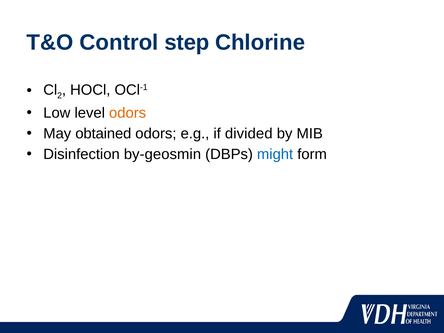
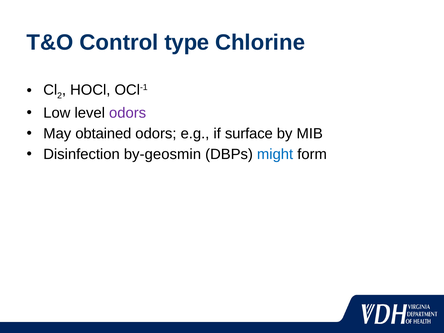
step: step -> type (187, 43)
odors colour: orange -> purple (128, 113)
divided: divided -> surface (249, 134)
